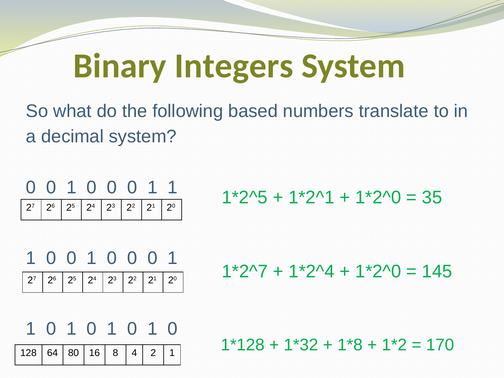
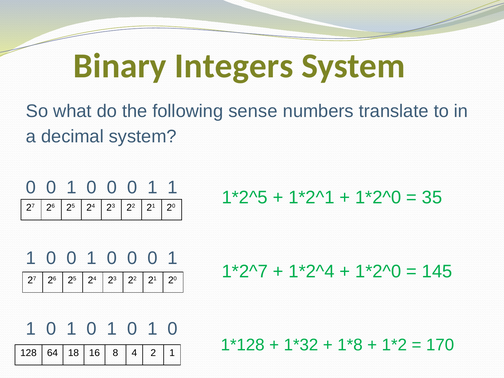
based: based -> sense (253, 111)
80: 80 -> 18 (73, 353)
